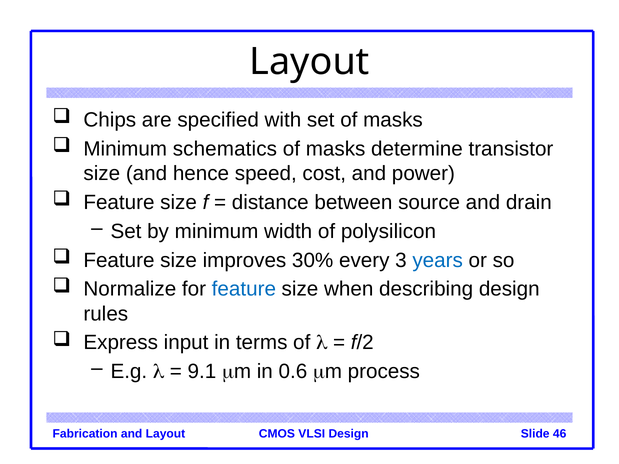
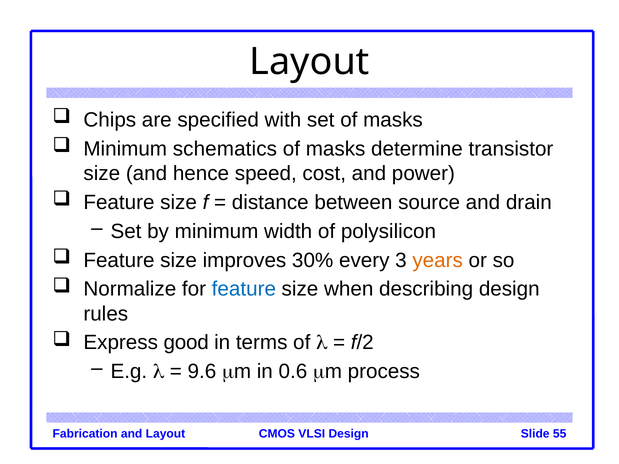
years colour: blue -> orange (438, 260)
input: input -> good (186, 343)
9.1: 9.1 -> 9.6 (202, 372)
46: 46 -> 55 (560, 434)
